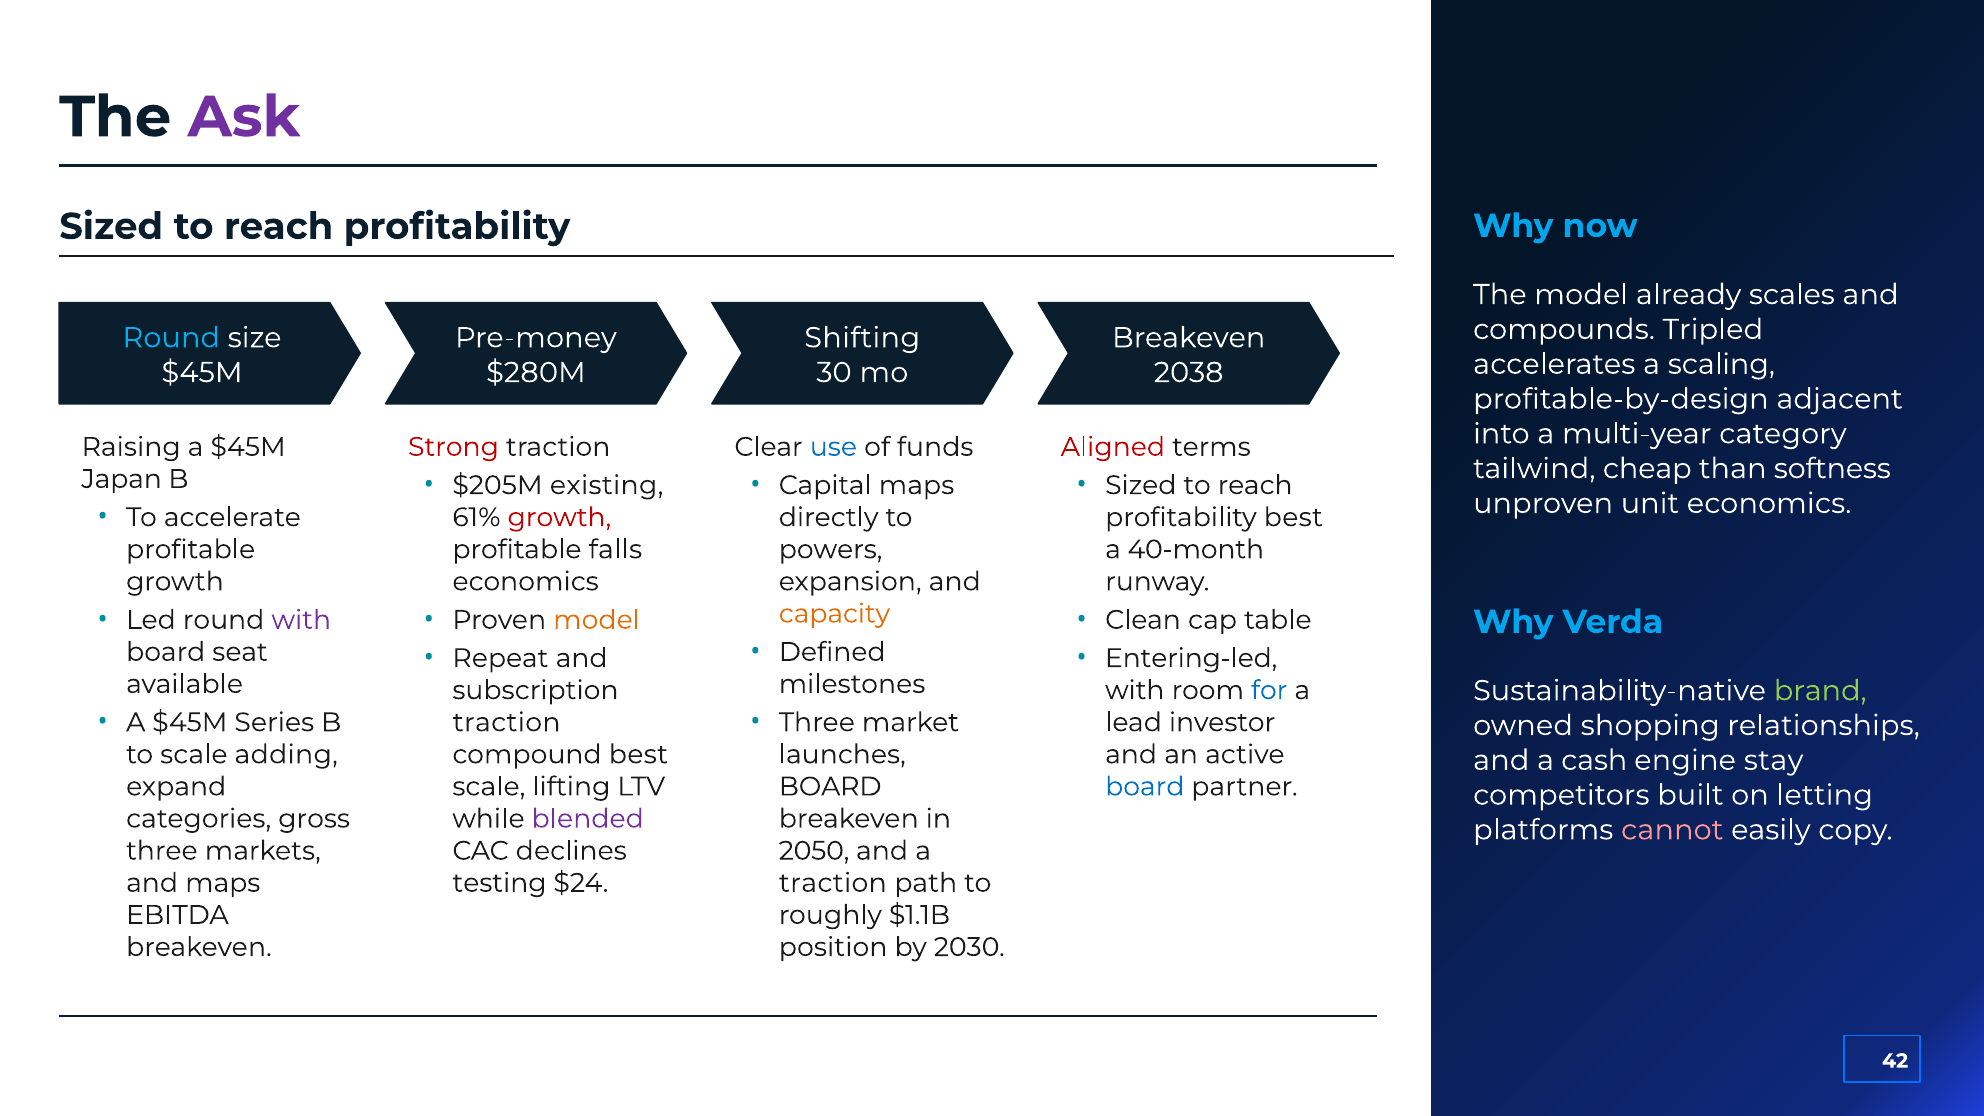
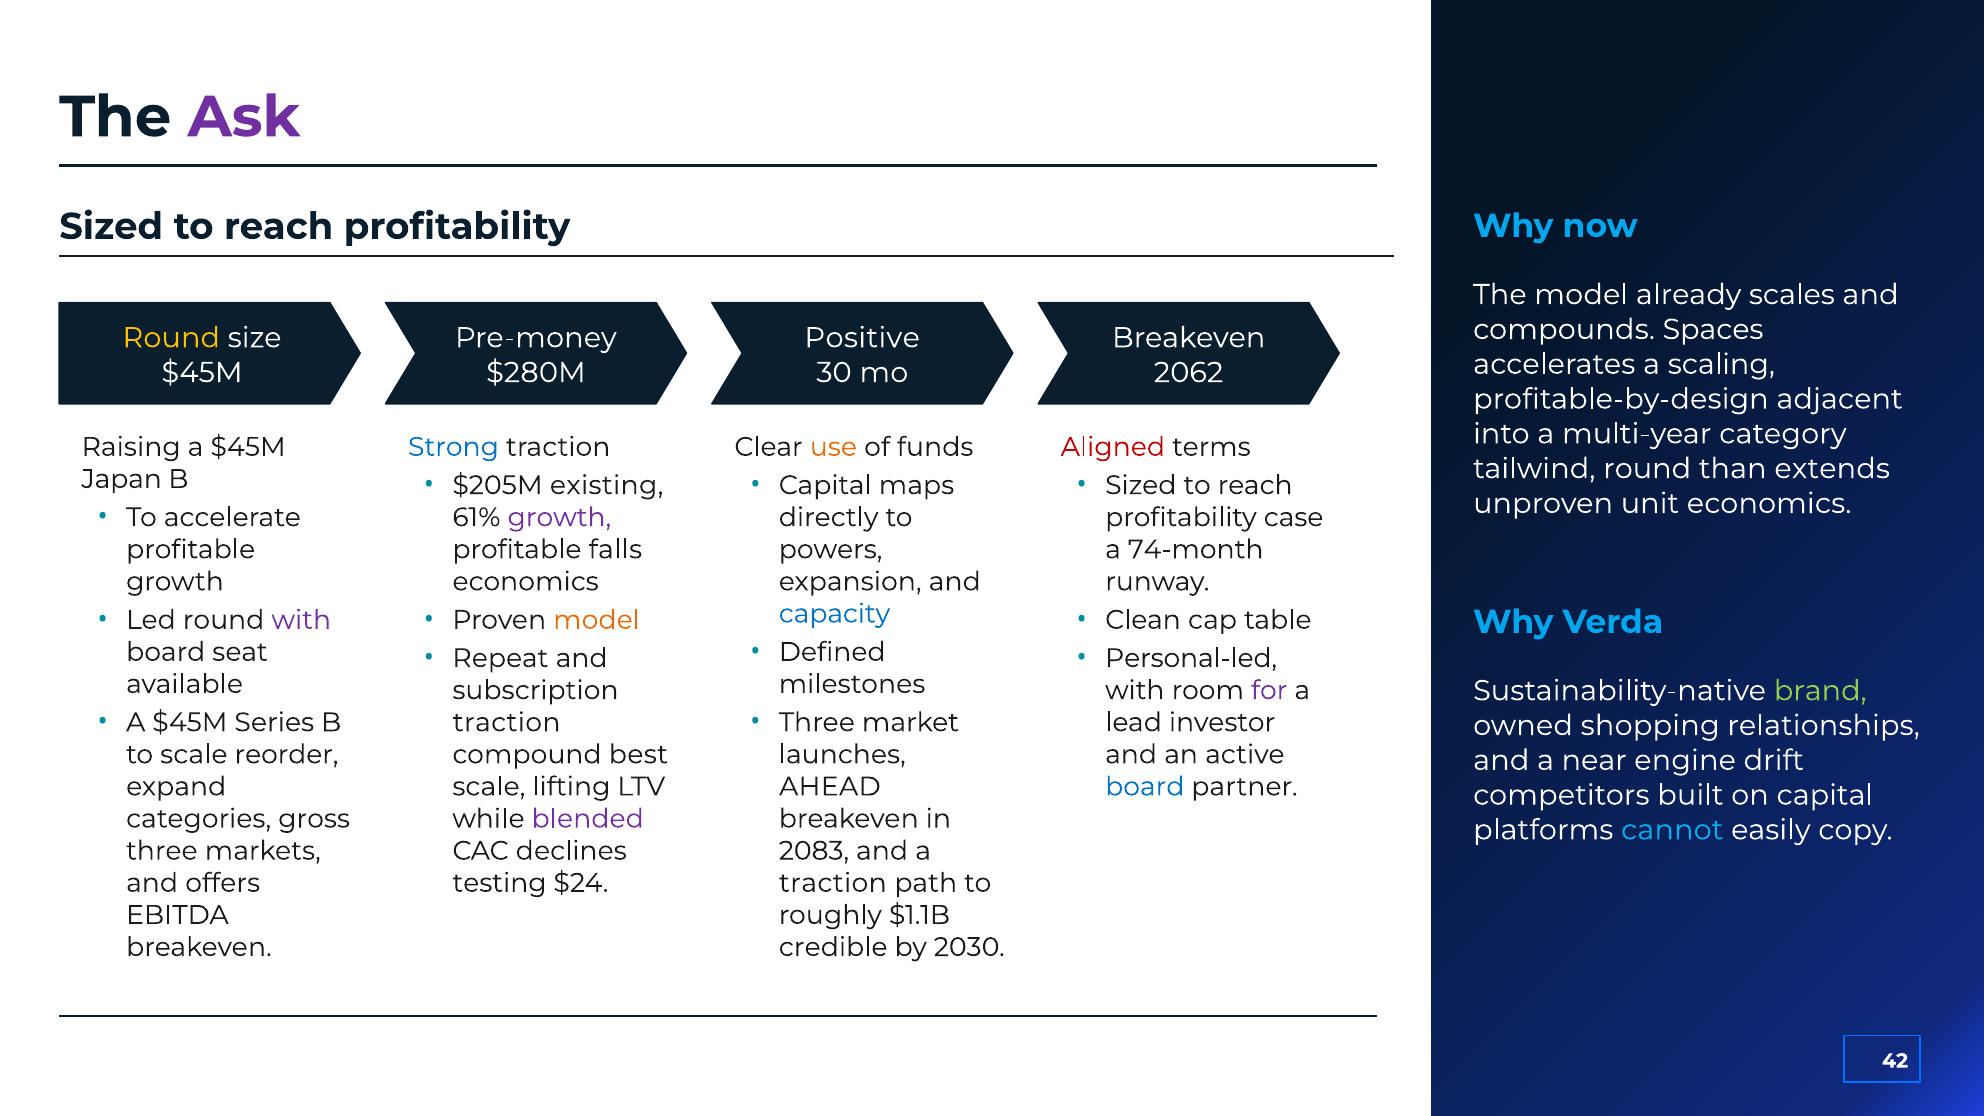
Tripled: Tripled -> Spaces (1713, 329)
Round colour: light blue -> yellow (171, 338)
Shifting: Shifting -> Positive (862, 338)
2038: 2038 -> 2062 (1189, 373)
Strong colour: red -> blue (453, 447)
use colour: blue -> orange (833, 447)
tailwind cheap: cheap -> round (1647, 469)
softness: softness -> extends (1832, 469)
growth colour: red -> purple (559, 517)
profitability best: best -> case (1294, 517)
40-month: 40-month -> 74-month (1196, 549)
capacity colour: orange -> blue (834, 614)
Entering-led: Entering-led -> Personal-led (1191, 658)
for colour: blue -> purple (1269, 690)
adding: adding -> reorder (286, 755)
cash: cash -> near (1594, 760)
stay: stay -> drift (1774, 760)
BOARD: BOARD -> AHEAD (830, 787)
on letting: letting -> capital (1825, 795)
cannot colour: pink -> light blue (1672, 830)
2050: 2050 -> 2083 (814, 851)
and maps: maps -> offers (223, 883)
position: position -> credible (833, 947)
